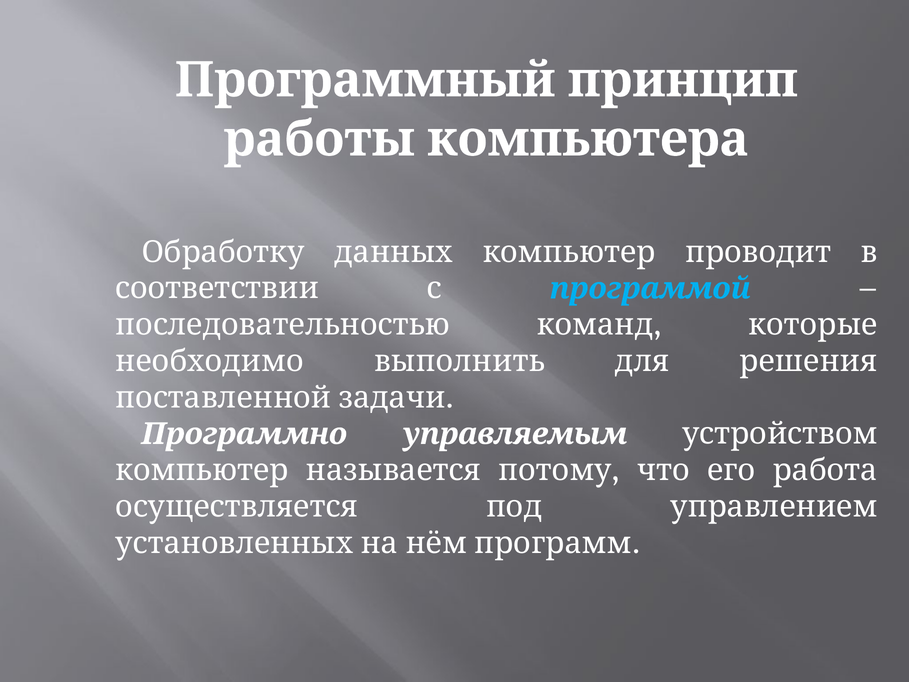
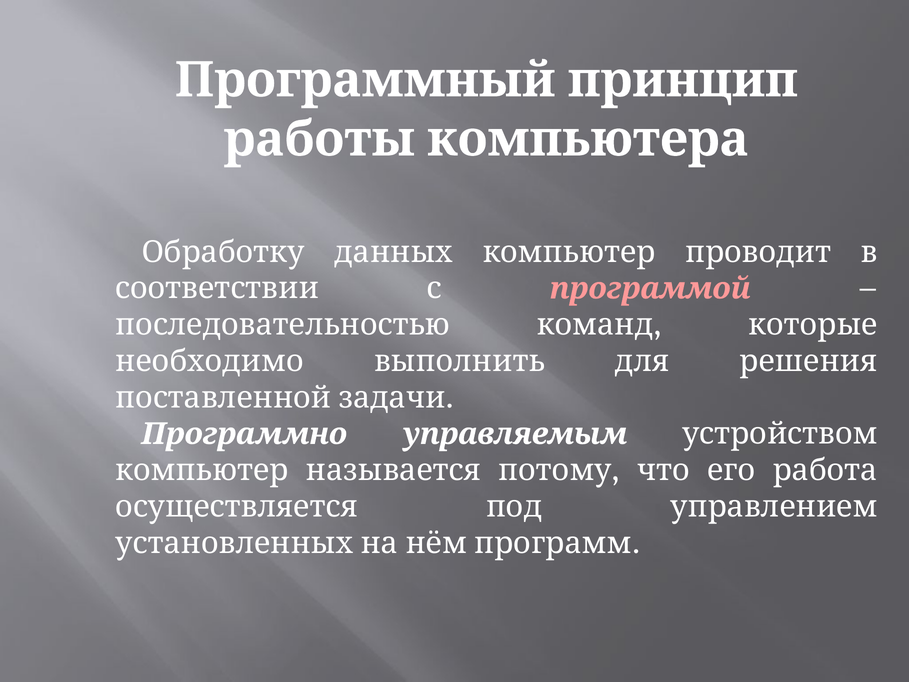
программой colour: light blue -> pink (650, 288)
